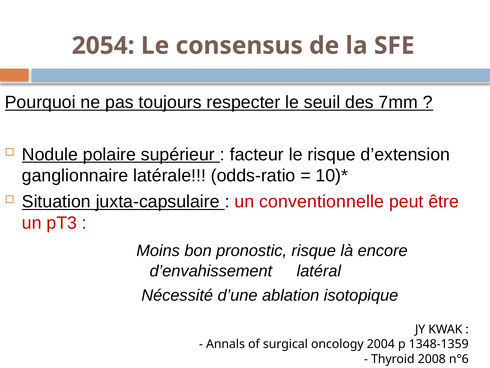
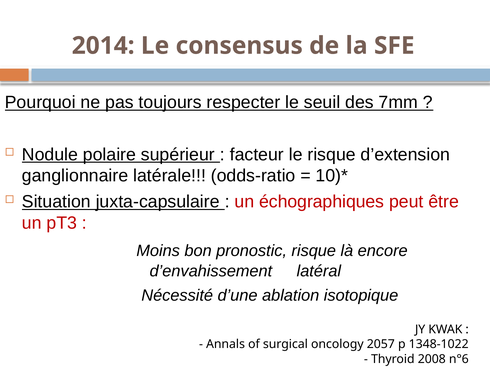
2054: 2054 -> 2014 (103, 46)
conventionnelle: conventionnelle -> échographiques (322, 202)
2004: 2004 -> 2057 (381, 344)
1348-1359: 1348-1359 -> 1348-1022 (439, 344)
